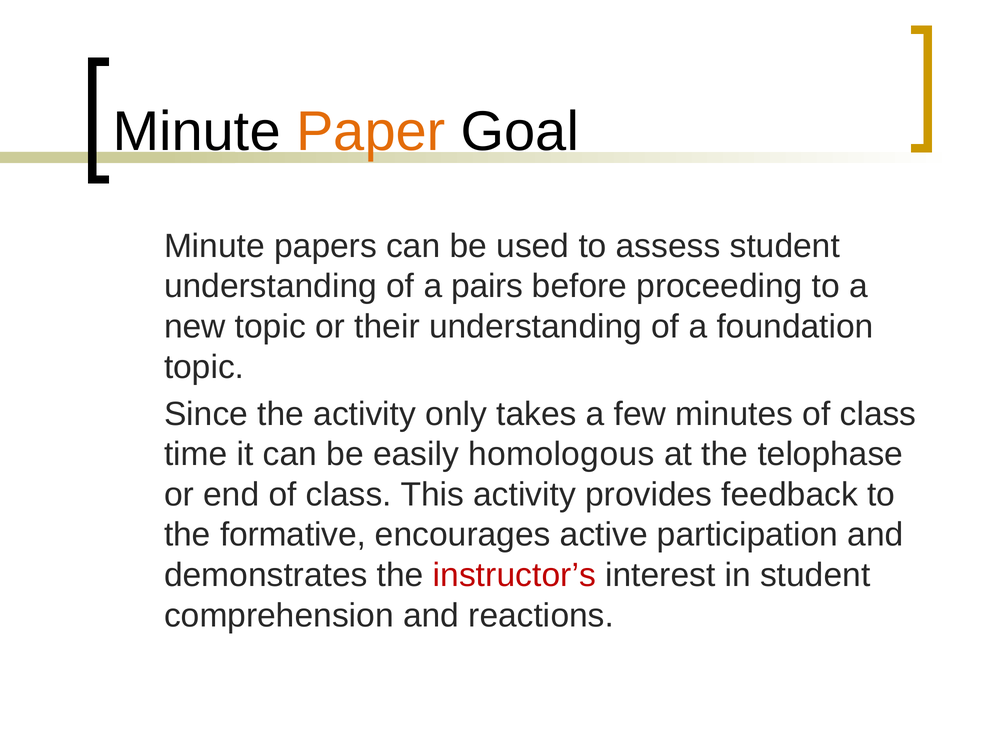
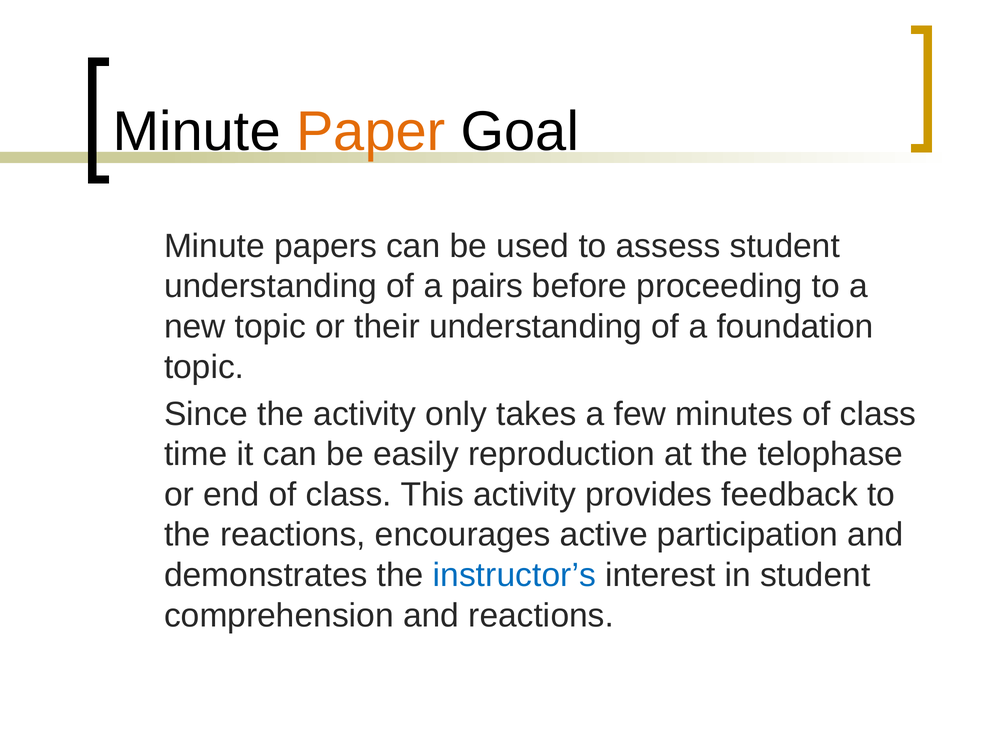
homologous: homologous -> reproduction (561, 454)
the formative: formative -> reactions (293, 535)
instructor’s colour: red -> blue (514, 575)
